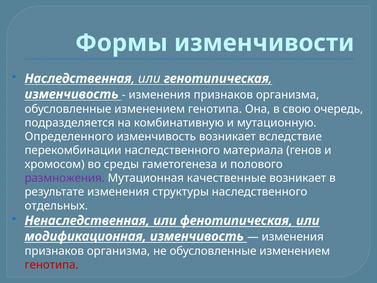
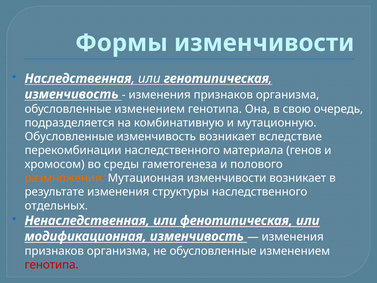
Определенного: Определенного -> Обусловленные (69, 136)
размножения colour: purple -> orange (65, 178)
Мутационная качественные: качественные -> изменчивости (227, 178)
